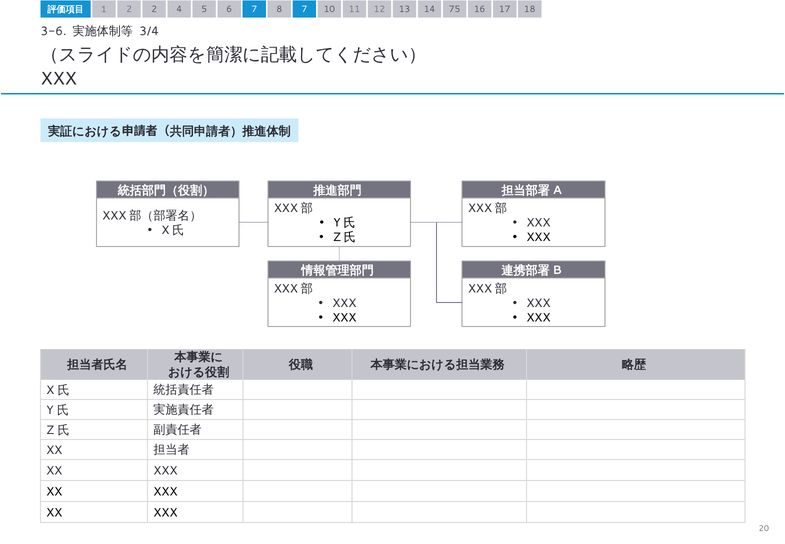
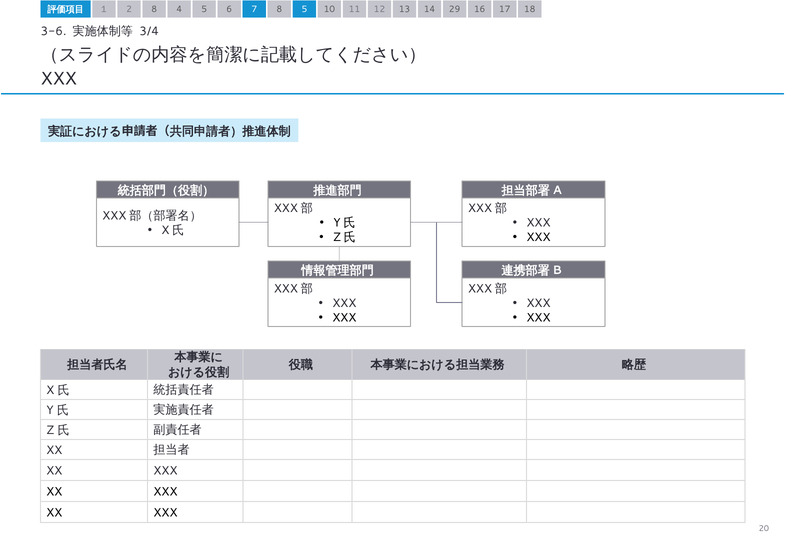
2 2: 2 -> 8 (154, 9)
8 7: 7 -> 5 (304, 9)
75: 75 -> 29 (455, 9)
